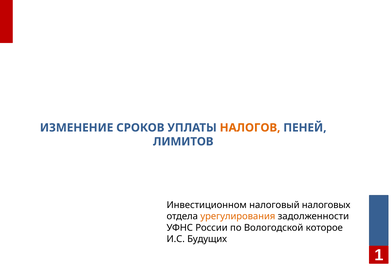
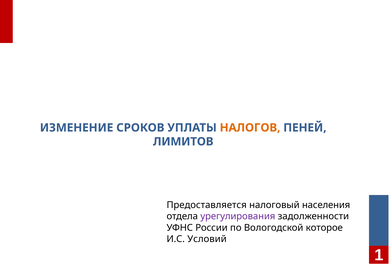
Инвестиционном: Инвестиционном -> Предоставляется (207, 205)
налоговых: налоговых -> населения (326, 205)
урегулирования colour: orange -> purple (238, 217)
Будущих: Будущих -> Условий (207, 239)
